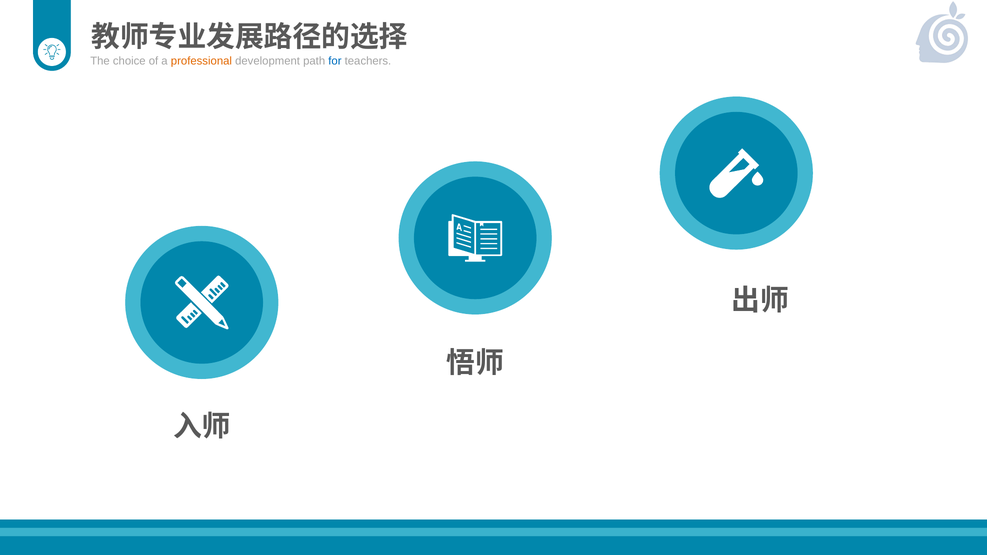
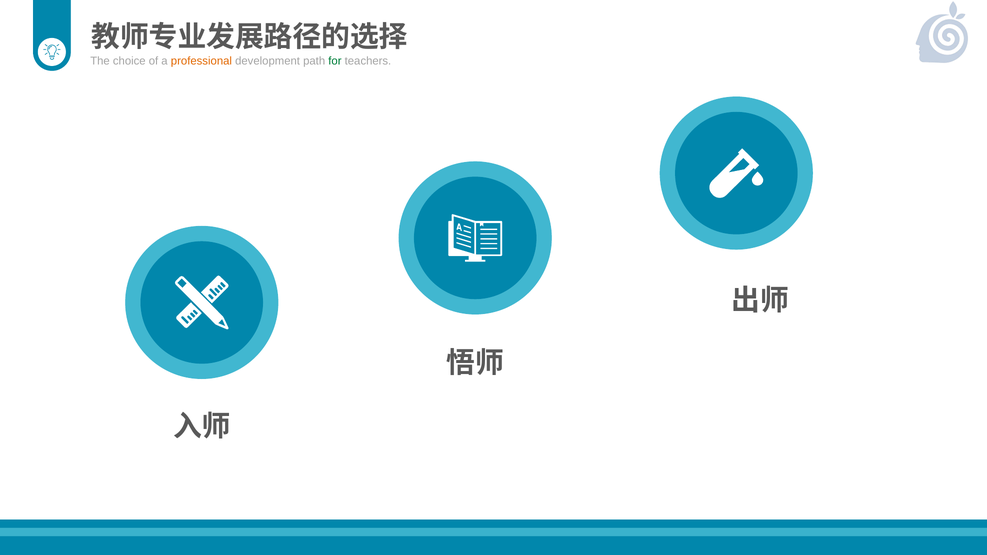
for colour: blue -> green (335, 61)
